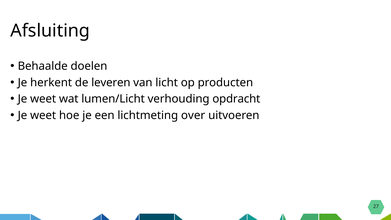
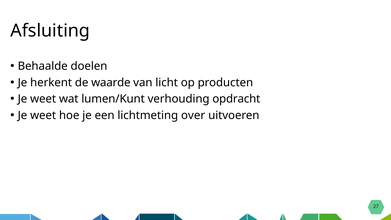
leveren: leveren -> waarde (111, 83)
lumen/Licht: lumen/Licht -> lumen/Kunt (113, 99)
